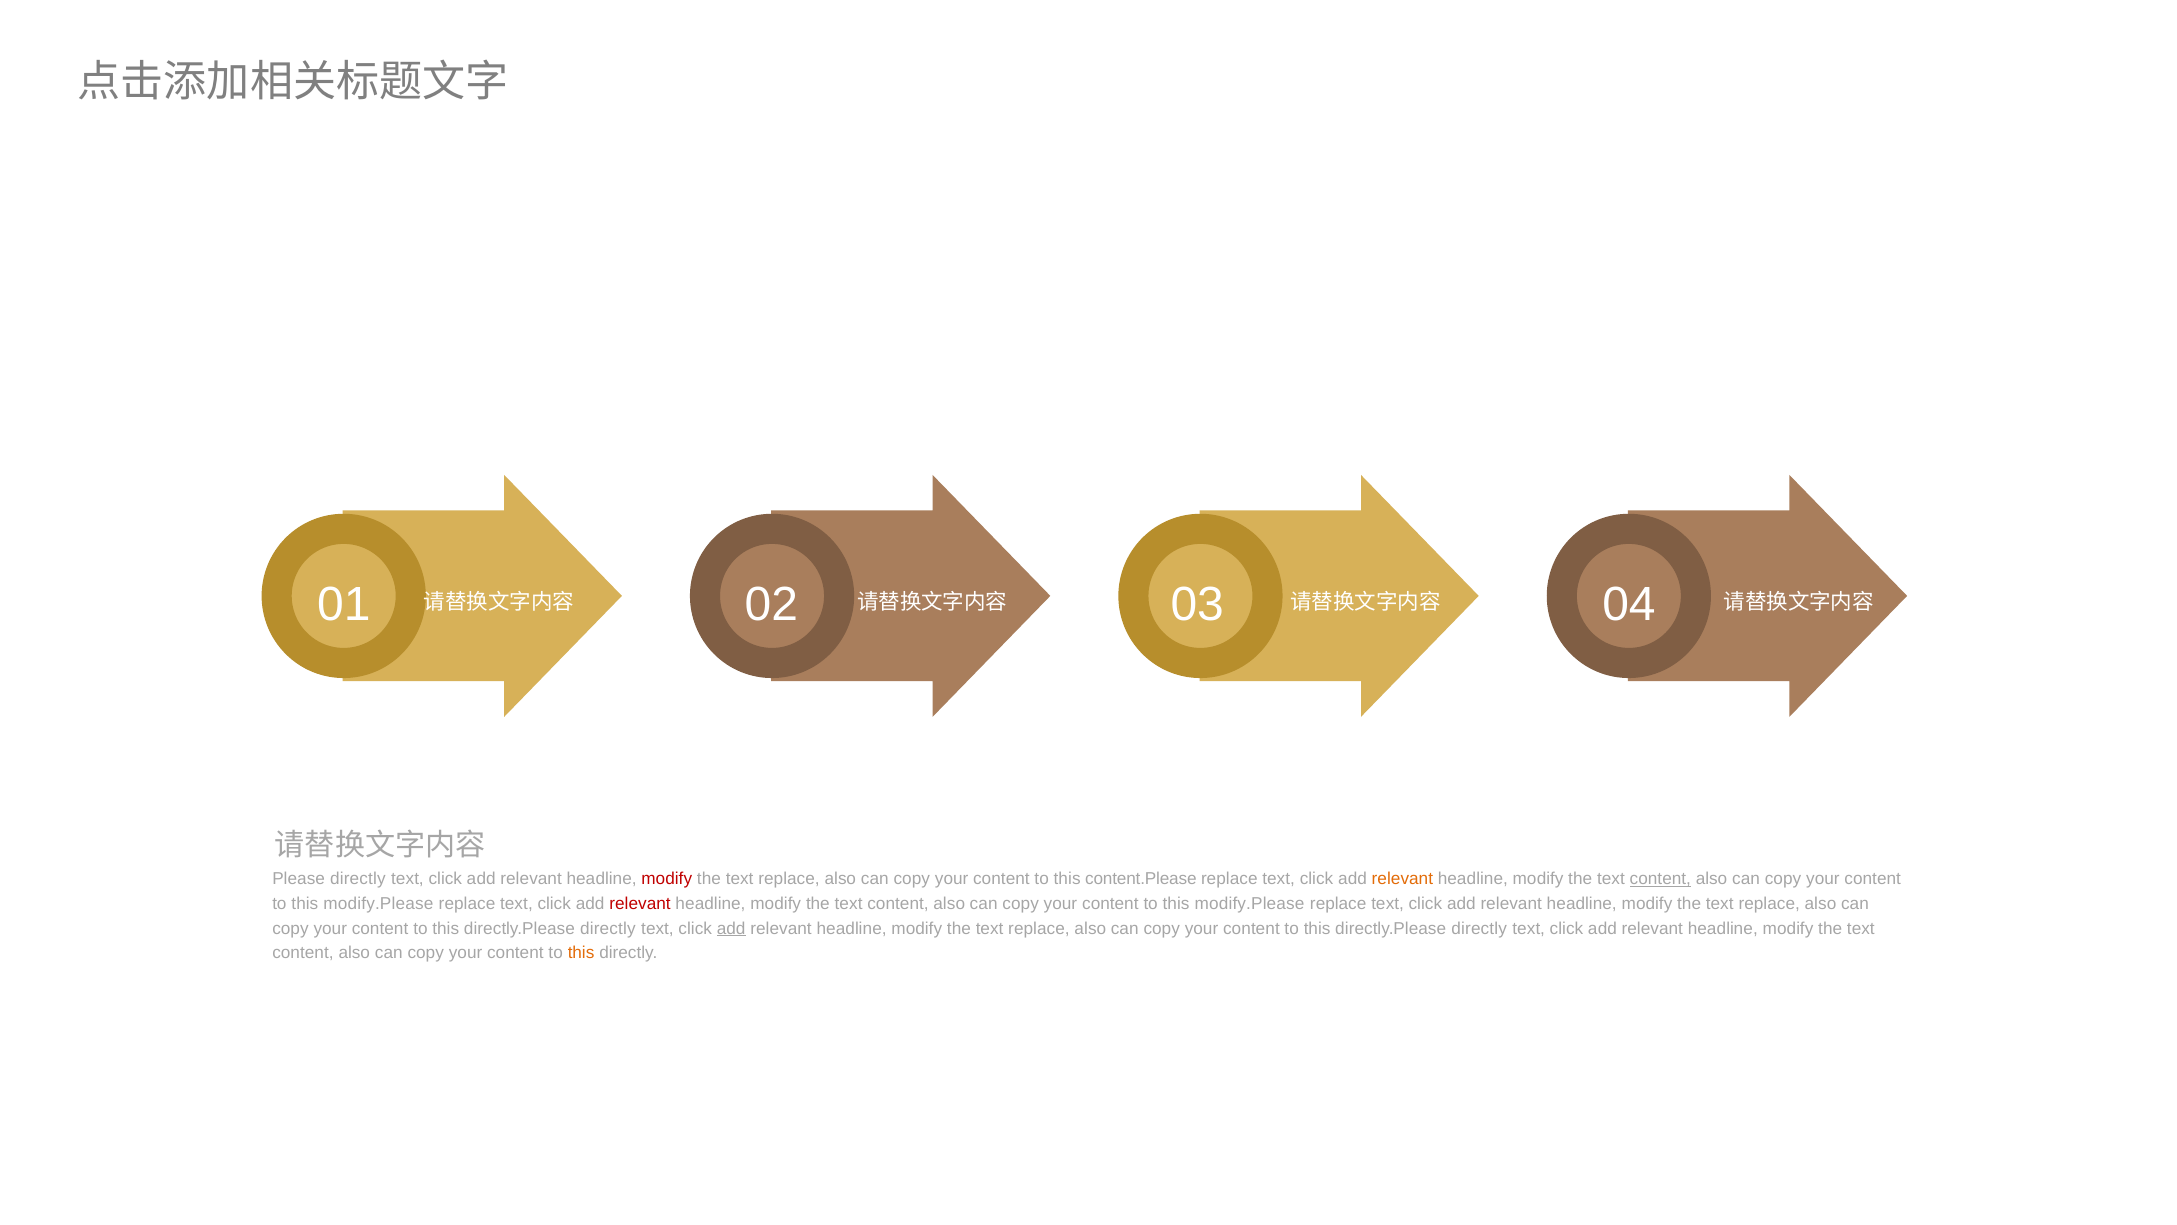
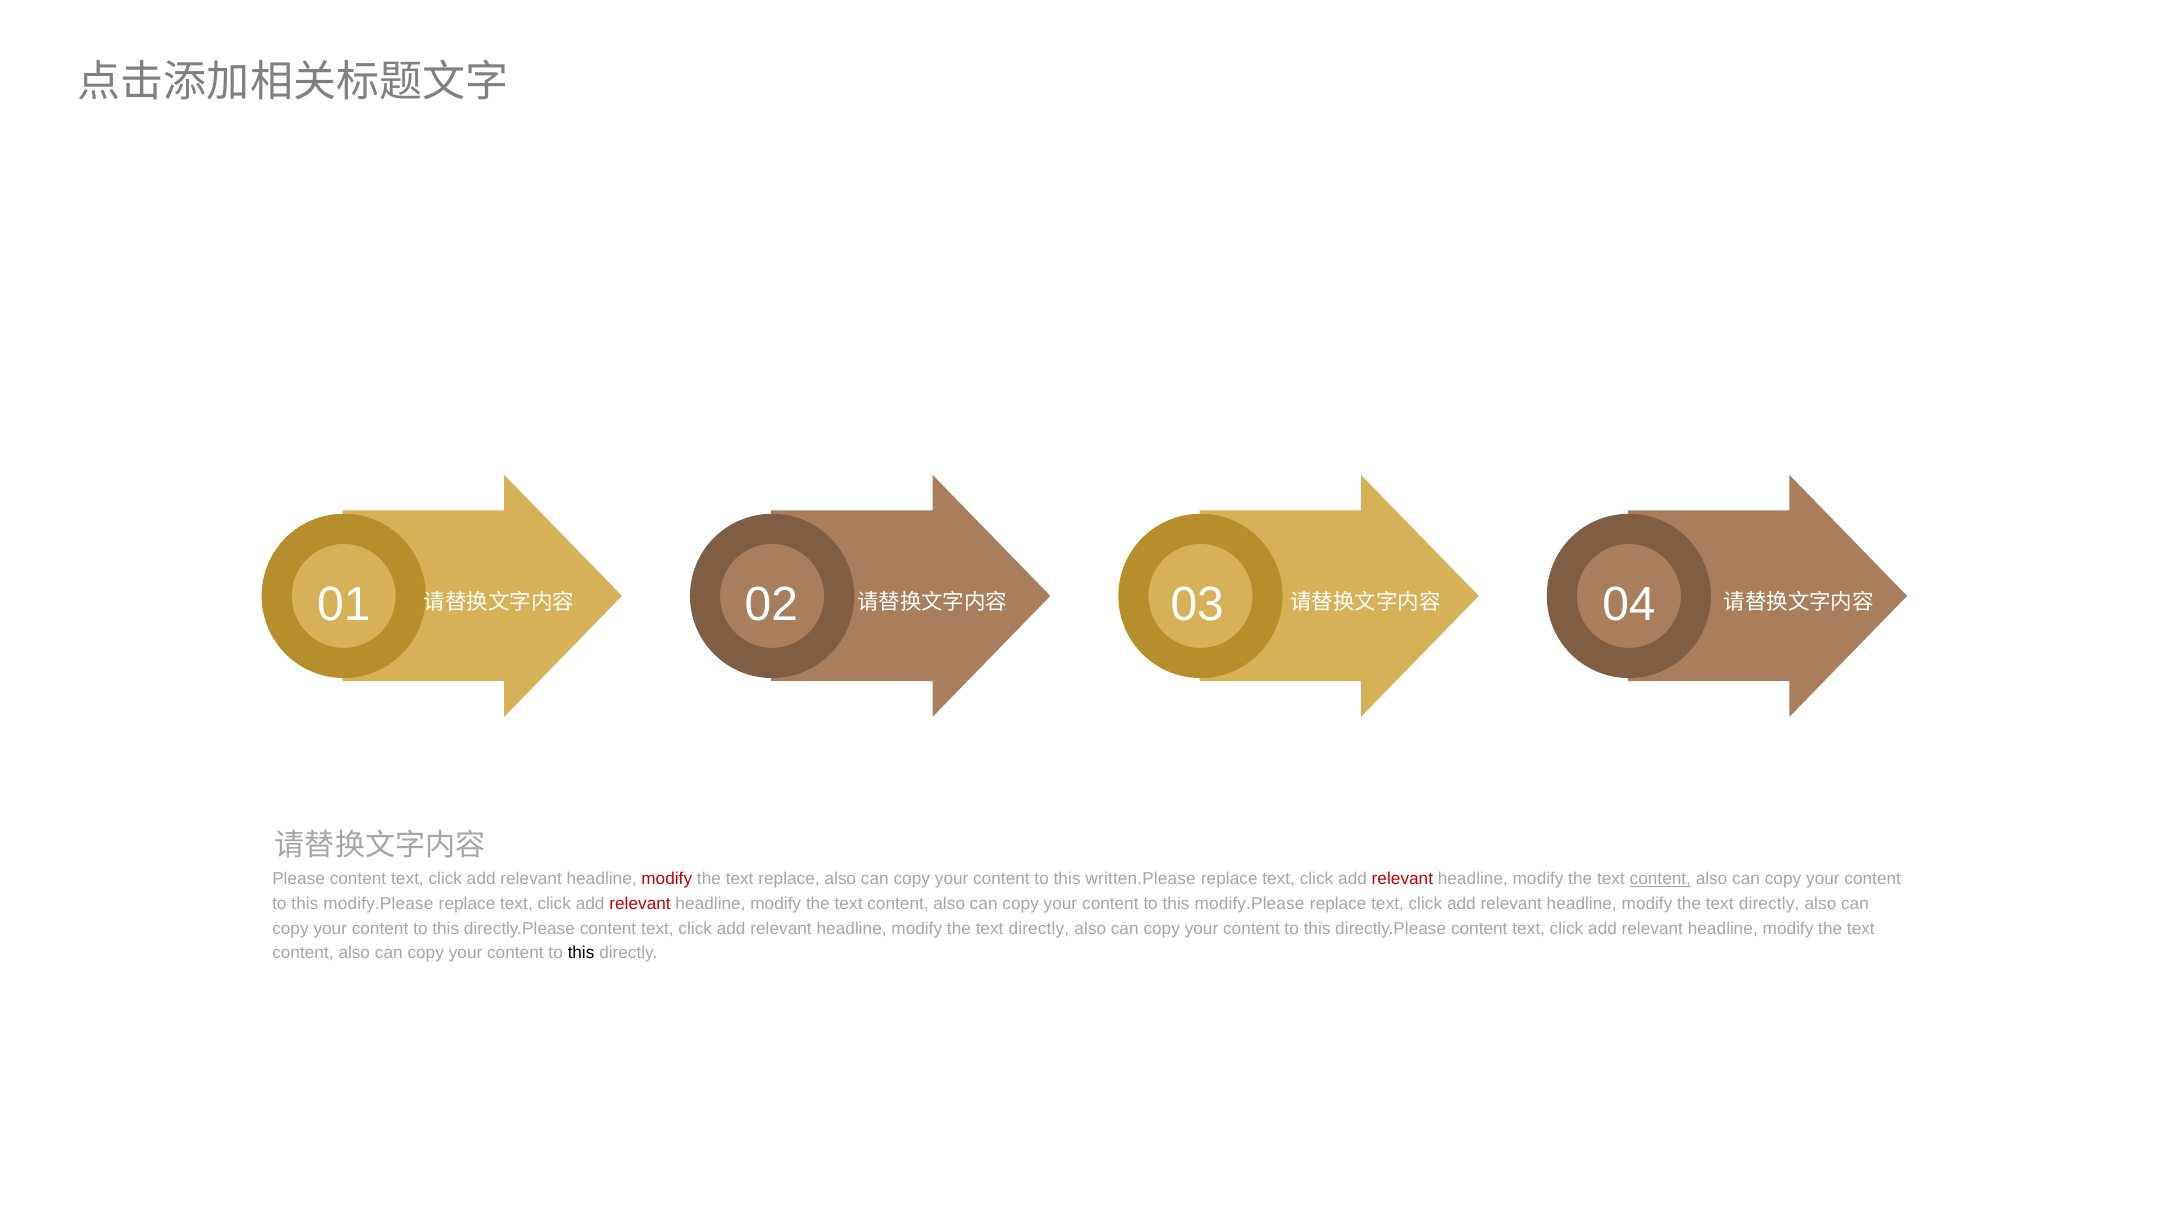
Please directly: directly -> content (358, 879)
content.Please: content.Please -> written.Please (1141, 879)
relevant colour: orange -> red (1402, 879)
replace: replace -> directly (1769, 903)
directly: directly -> content (608, 928)
add underline: present -> none (731, 928)
replace: replace -> directly (1039, 928)
directly: directly -> content (1479, 928)
this colour: orange -> black (581, 953)
